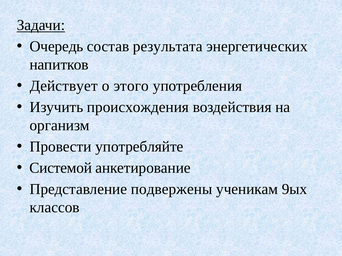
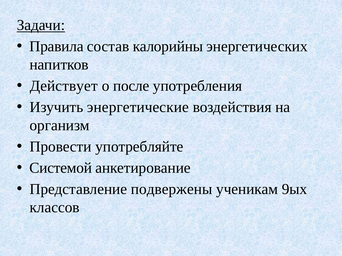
Очередь: Очередь -> Правила (56, 47)
результата: результата -> калорийны (168, 47)
этого: этого -> после (131, 86)
происхождения: происхождения -> энергетические (138, 107)
